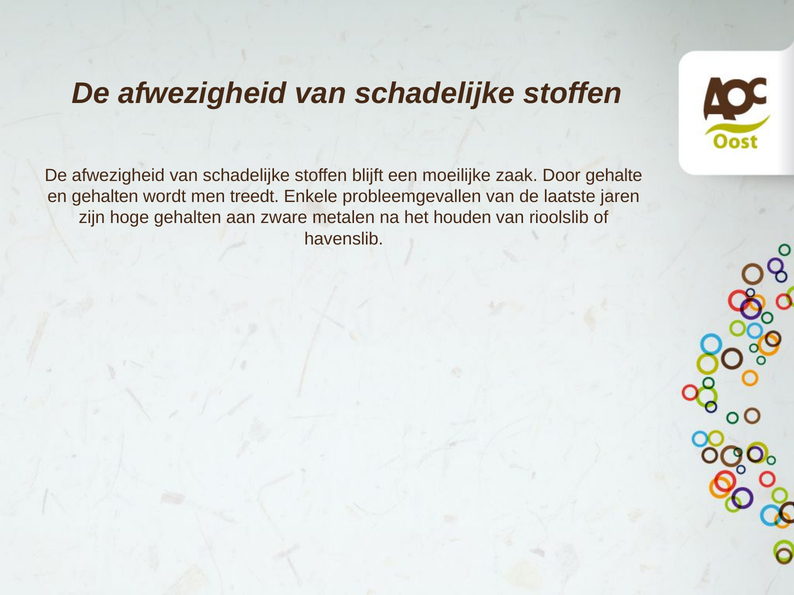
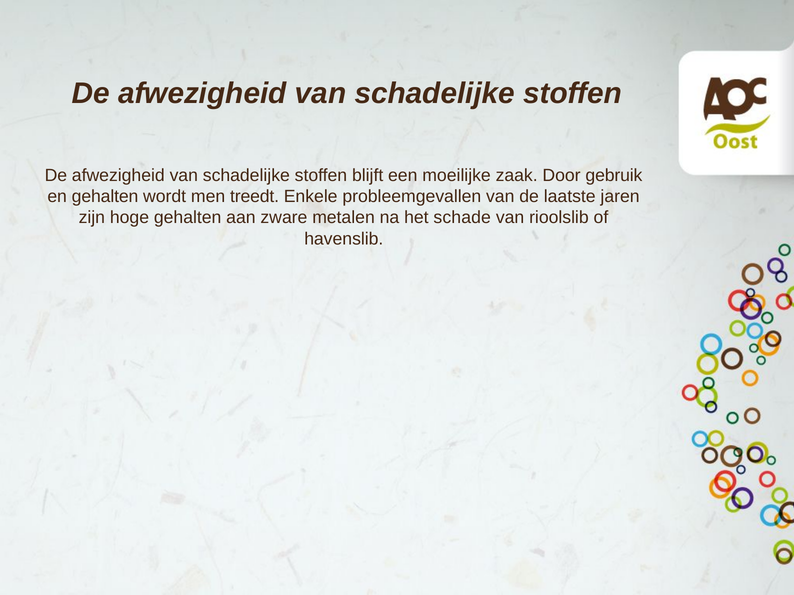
gehalte: gehalte -> gebruik (614, 176)
houden: houden -> schade (462, 218)
